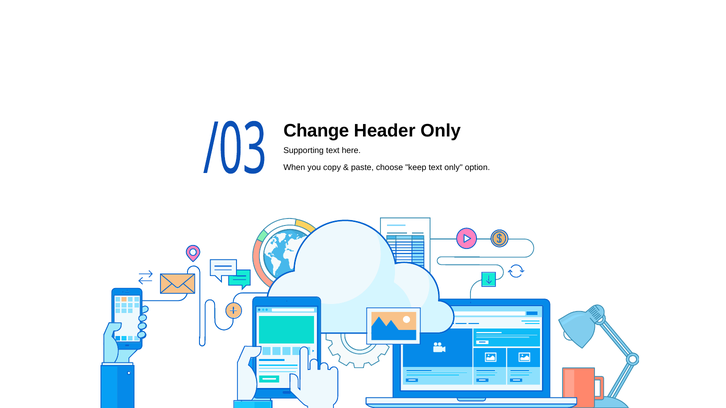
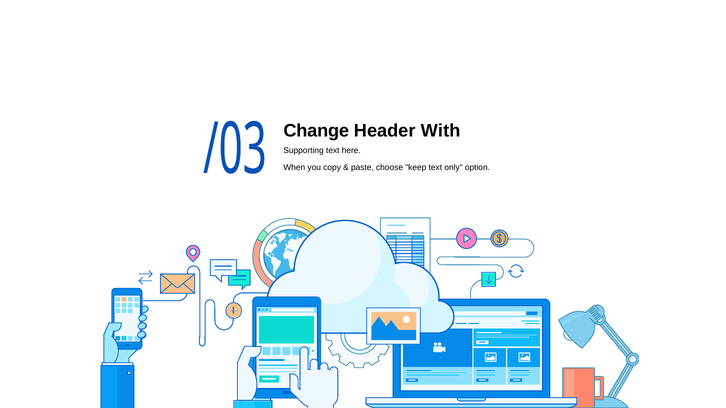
Header Only: Only -> With (441, 131)
